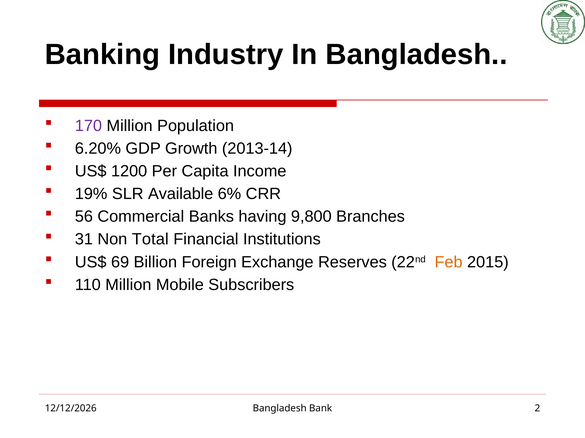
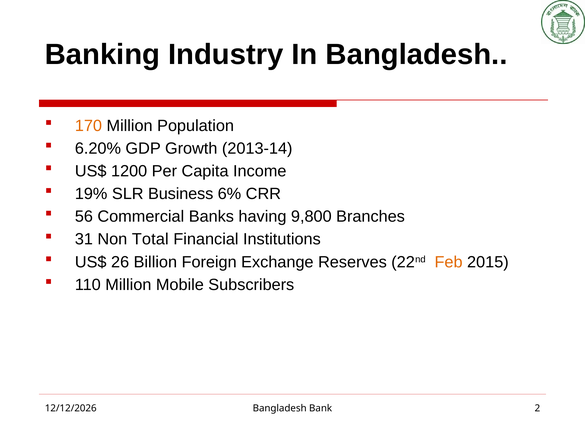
170 colour: purple -> orange (88, 126)
Available: Available -> Business (181, 194)
69: 69 -> 26 (120, 262)
